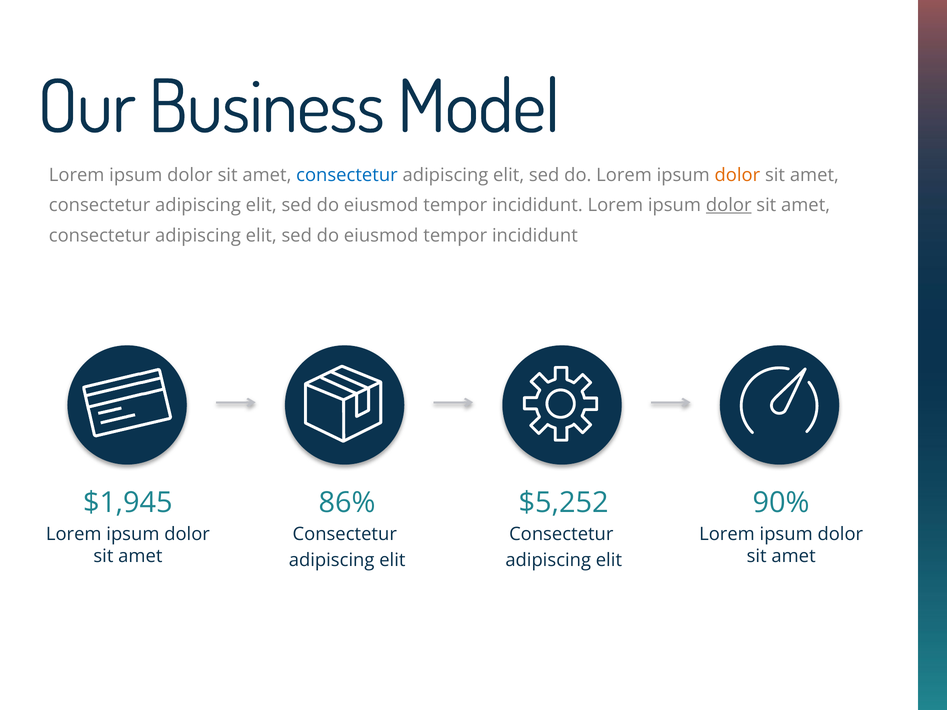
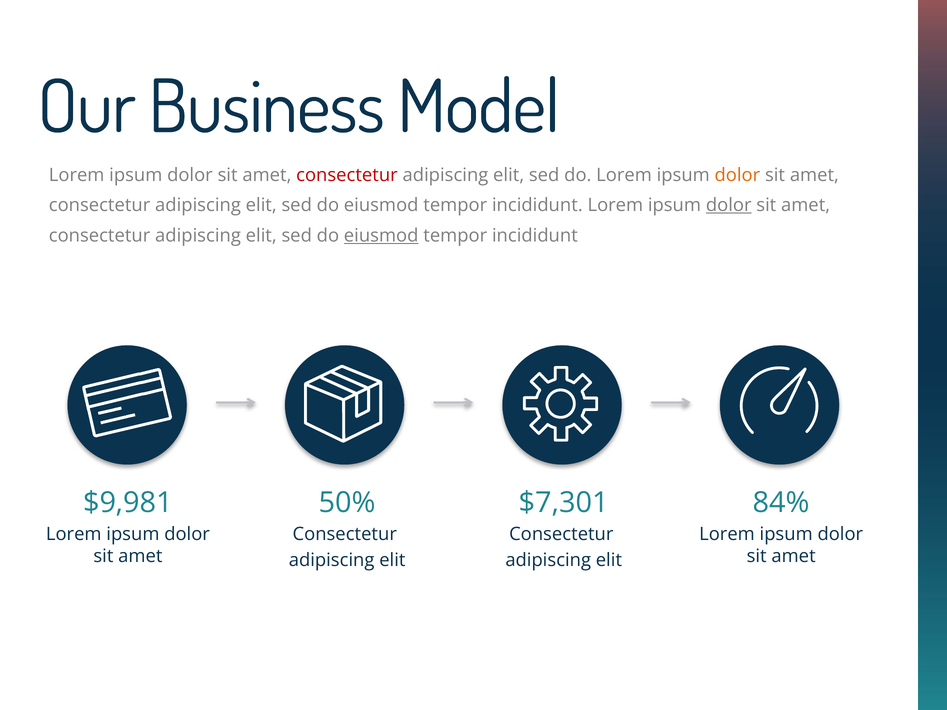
consectetur colour: blue -> red (347, 175)
eiusmod underline: none -> present (381, 236)
$1,945: $1,945 -> $9,981 (128, 503)
86%: 86% -> 50% (347, 503)
$5,252: $5,252 -> $7,301 (564, 503)
90%: 90% -> 84% (781, 503)
